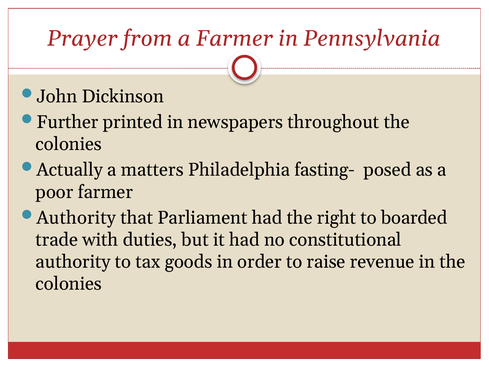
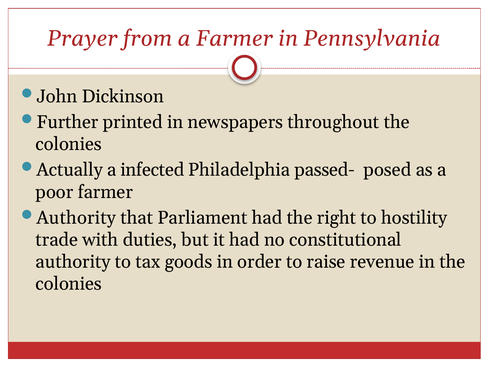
matters: matters -> infected (152, 170)
fasting-: fasting- -> passed- (325, 170)
boarded: boarded -> hostility (414, 218)
